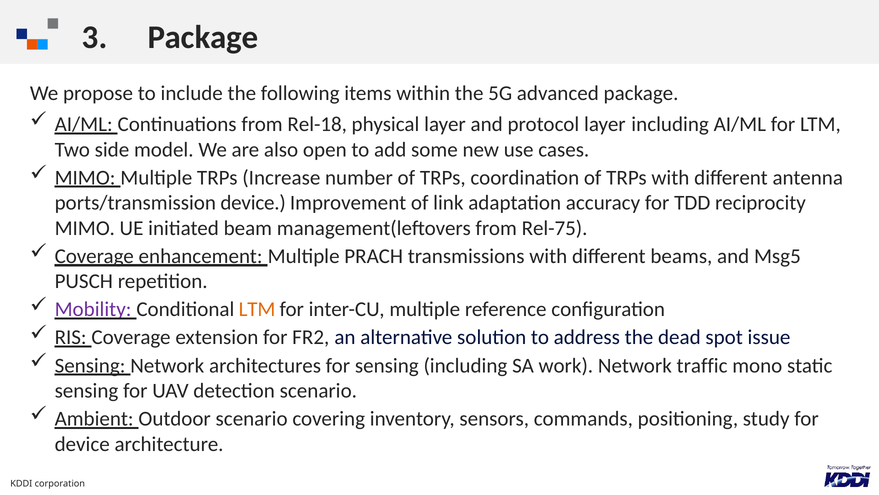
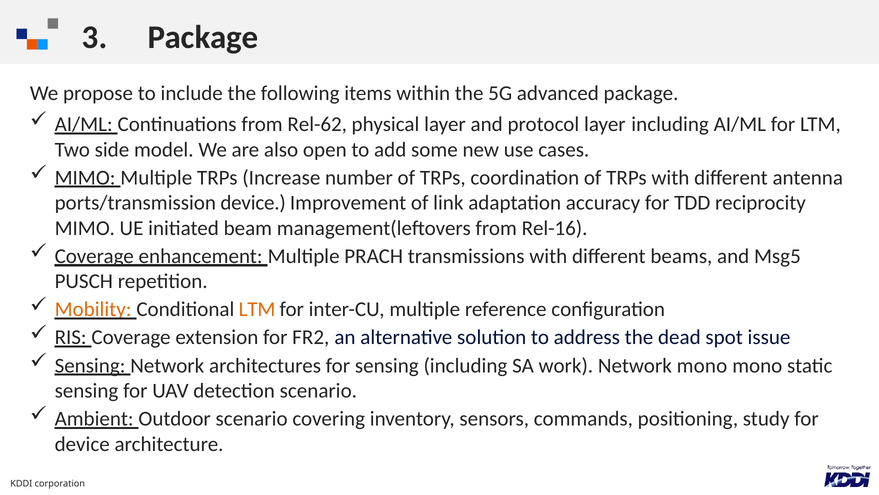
Rel-18: Rel-18 -> Rel-62 (317, 124)
Rel-75: Rel-75 -> Rel-16 (555, 228)
Mobility colour: purple -> orange (93, 309)
Network traffic: traffic -> mono (702, 365)
